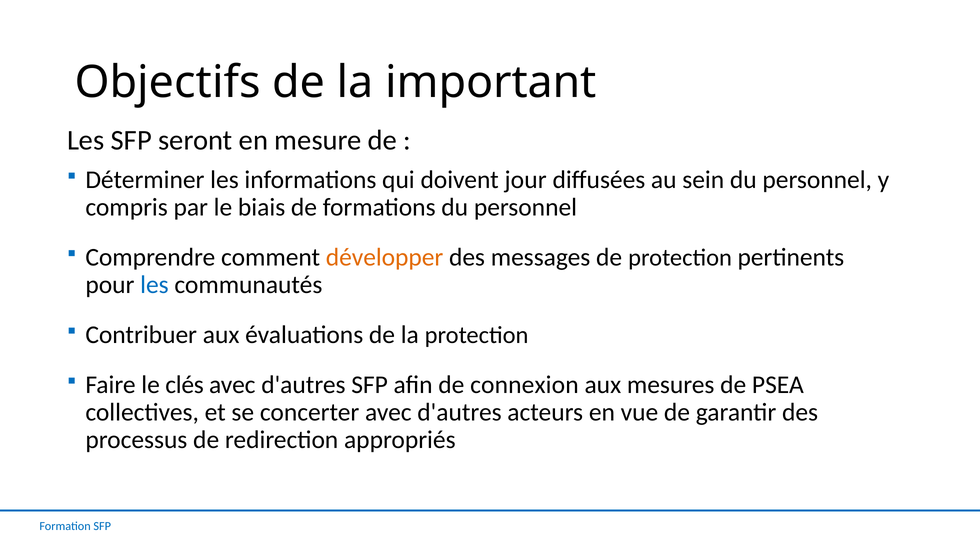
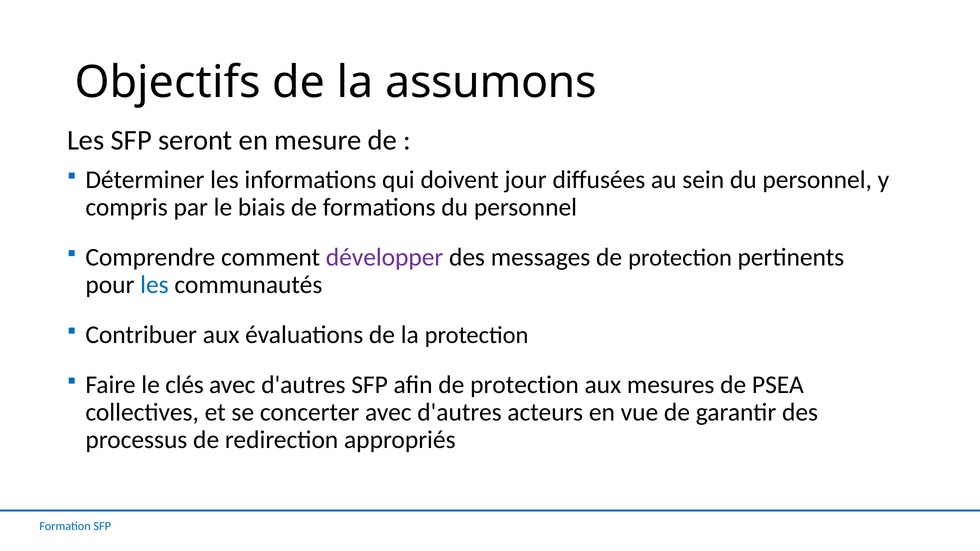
important: important -> assumons (491, 82)
développer colour: orange -> purple (385, 257)
afin de connexion: connexion -> protection (524, 385)
